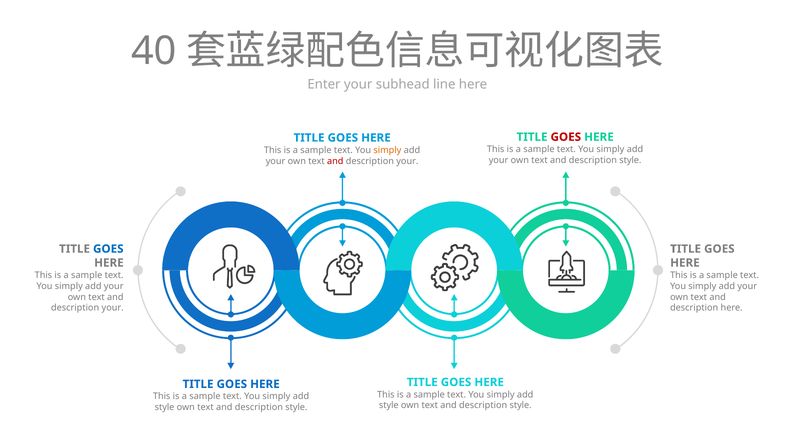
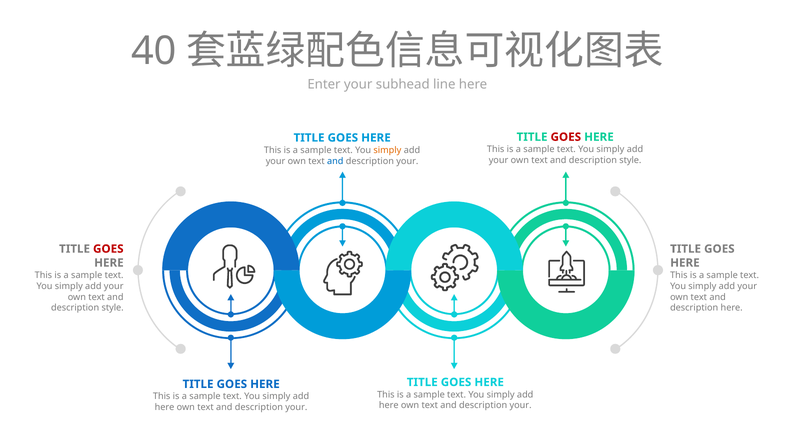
and colour: red -> blue (335, 161)
GOES colour: blue -> red (108, 249)
your: your -> style (113, 308)
style: style -> here (389, 405)
style: style -> your (521, 405)
style: style -> here (165, 407)
style: style -> your (296, 407)
